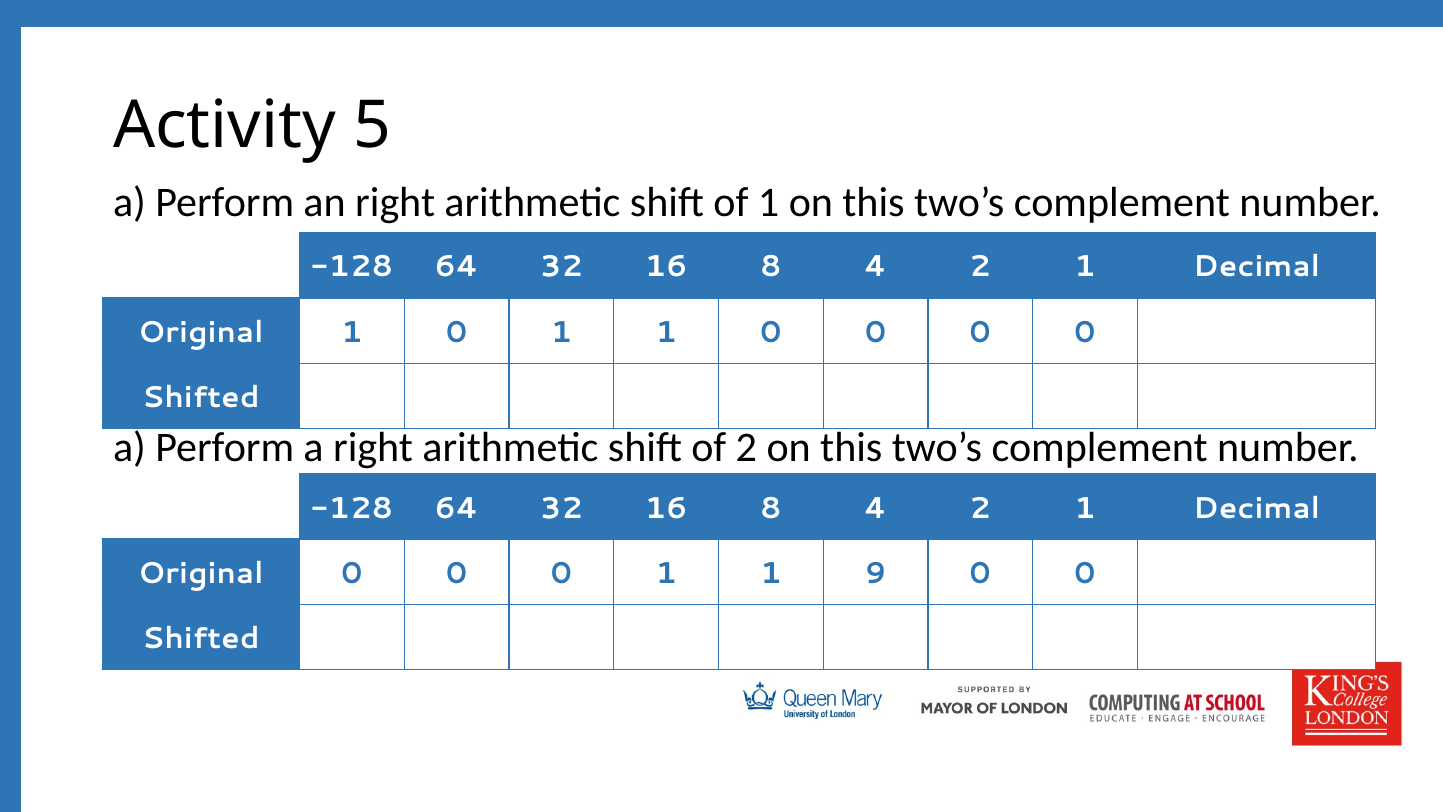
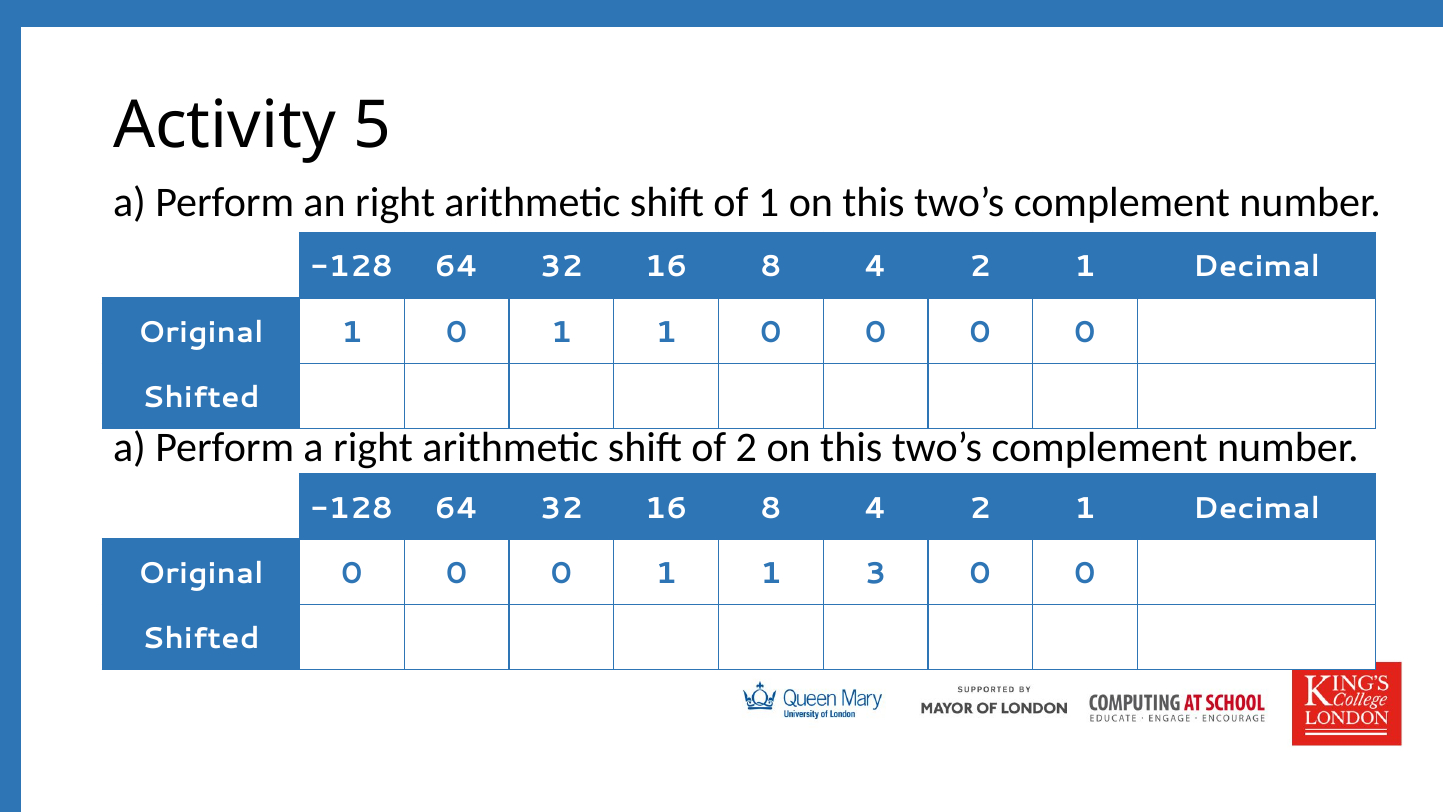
9: 9 -> 3 (876, 573)
